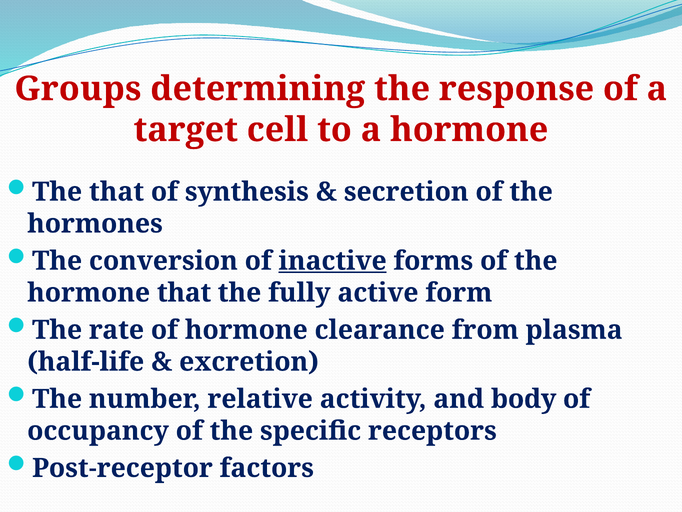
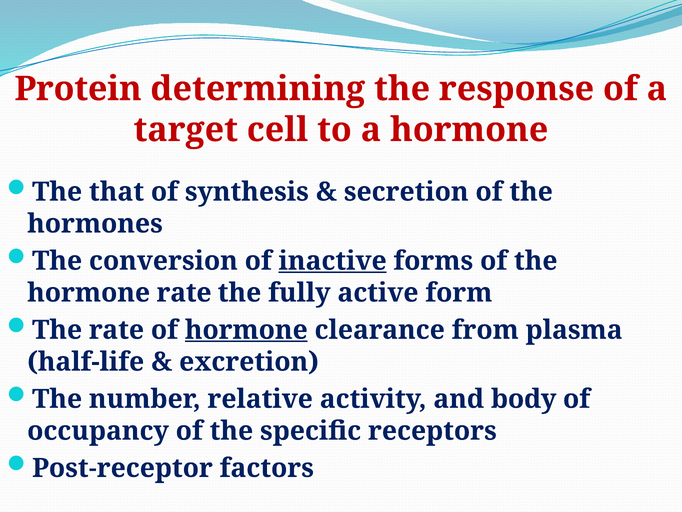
Groups: Groups -> Protein (78, 89)
hormone that: that -> rate (184, 293)
hormone underline: none -> present (246, 330)
